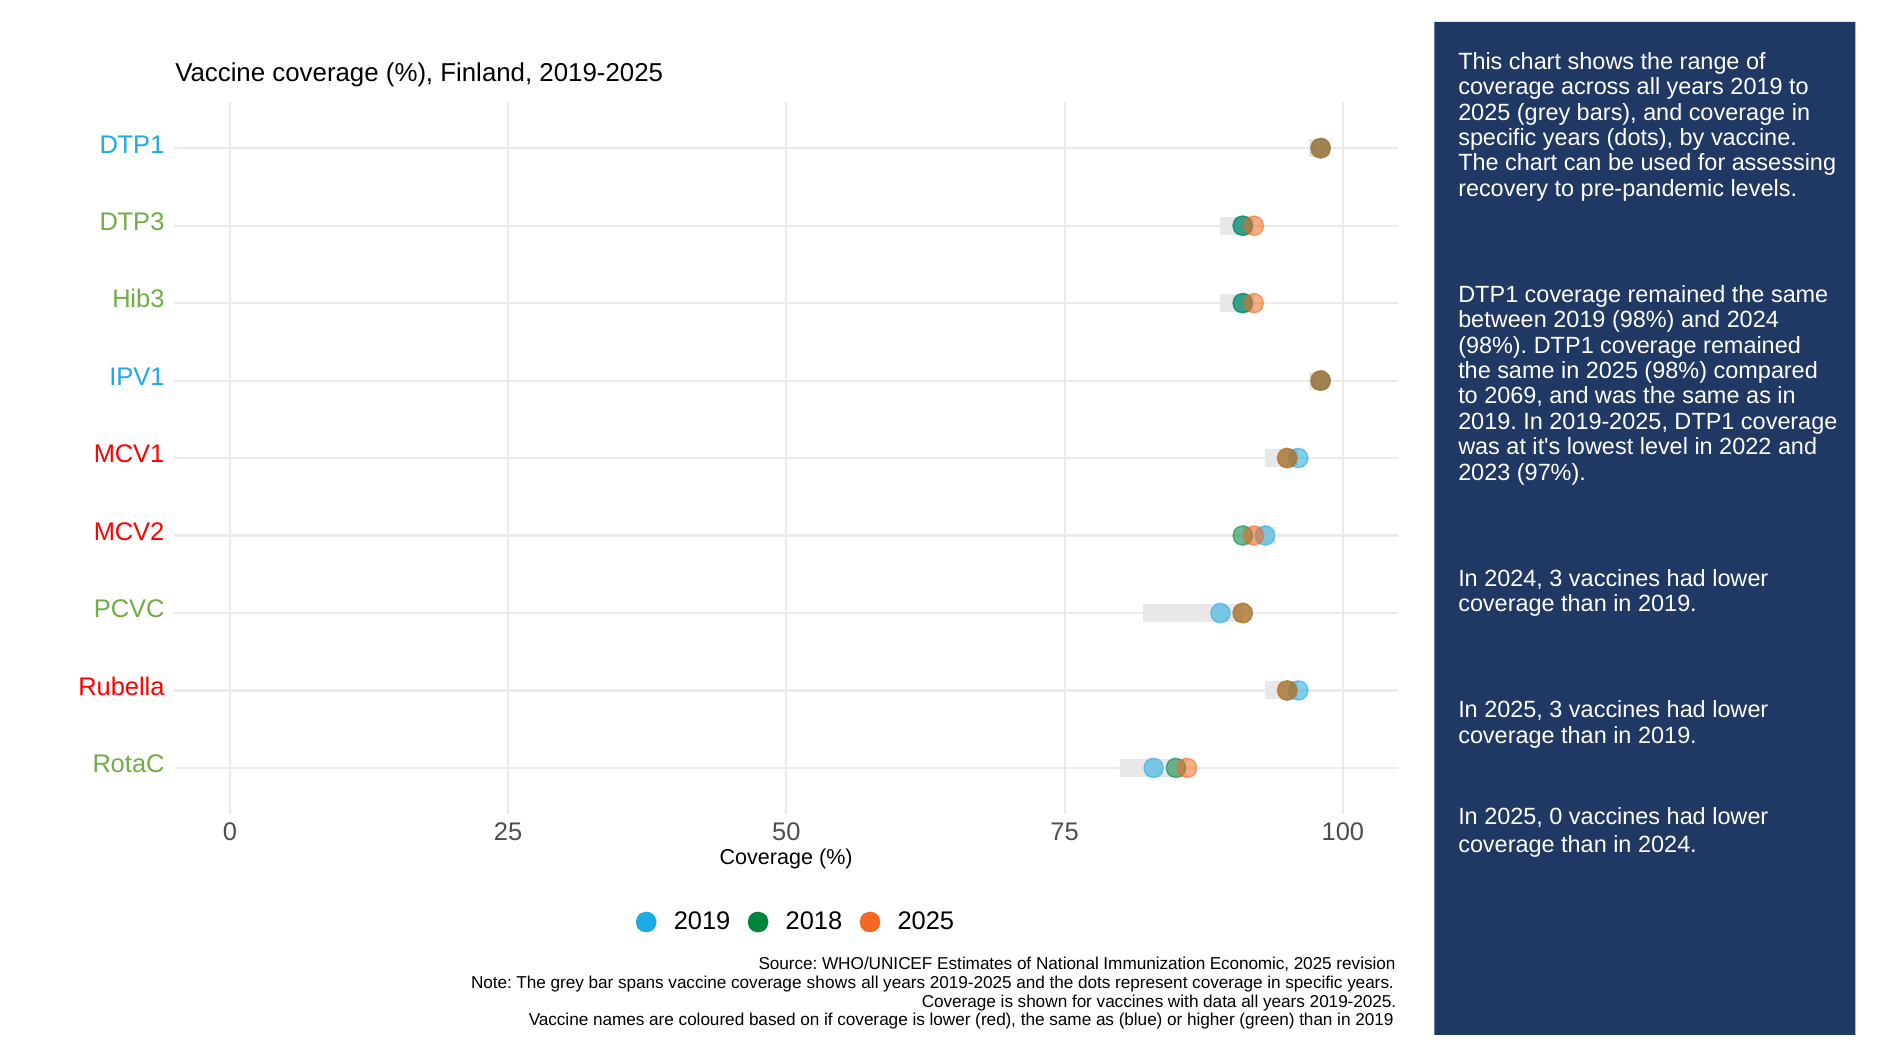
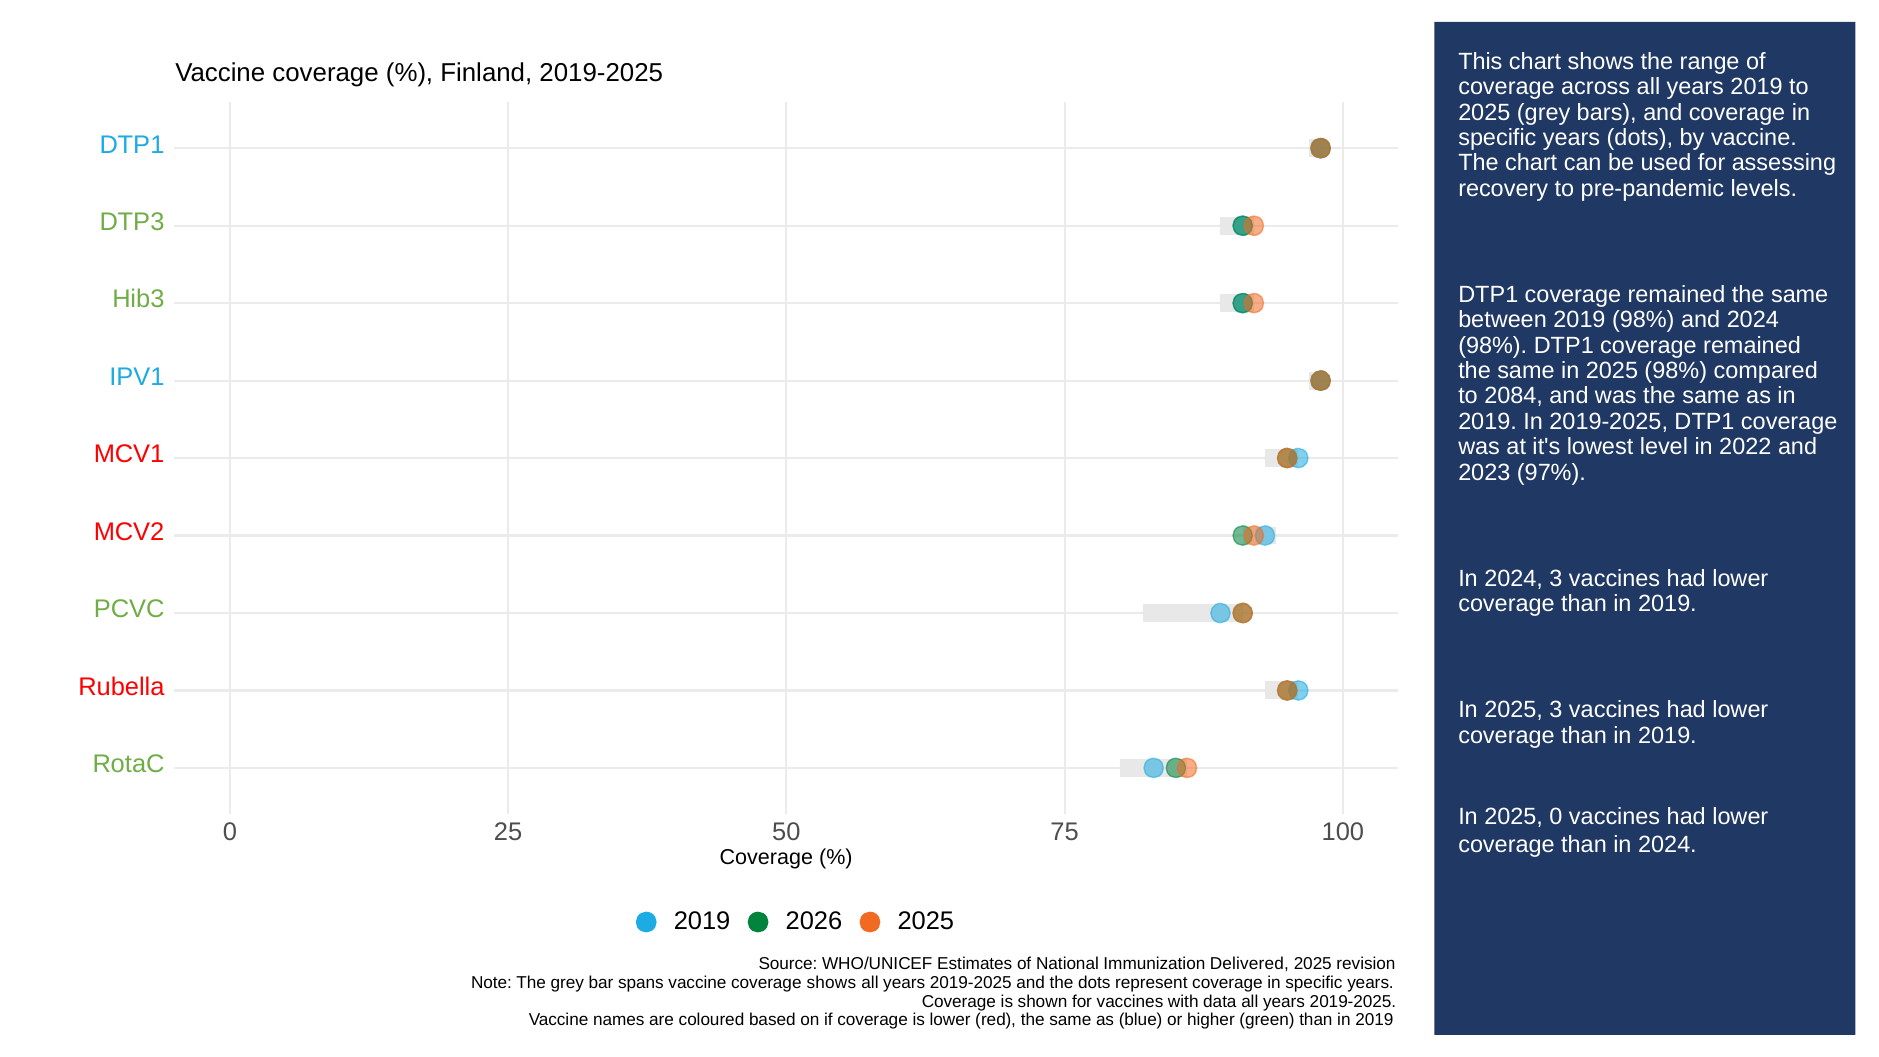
2069: 2069 -> 2084 (1514, 396)
2018: 2018 -> 2026 (814, 921)
Economic: Economic -> Delivered (1249, 964)
